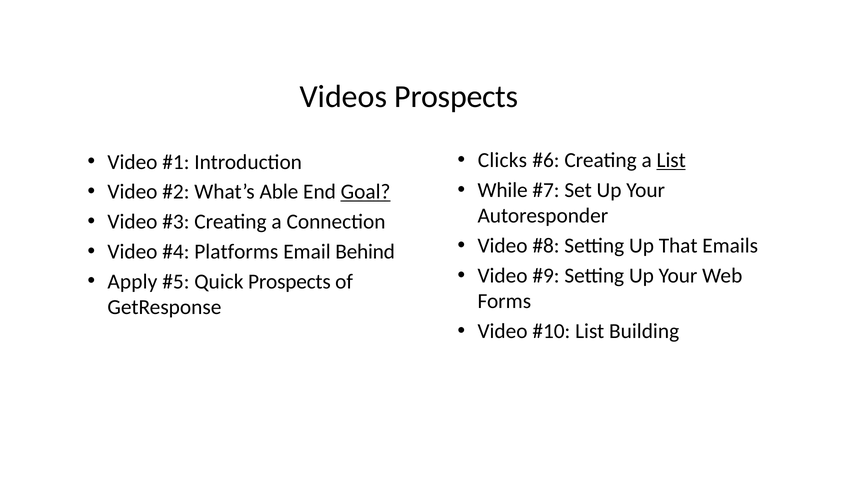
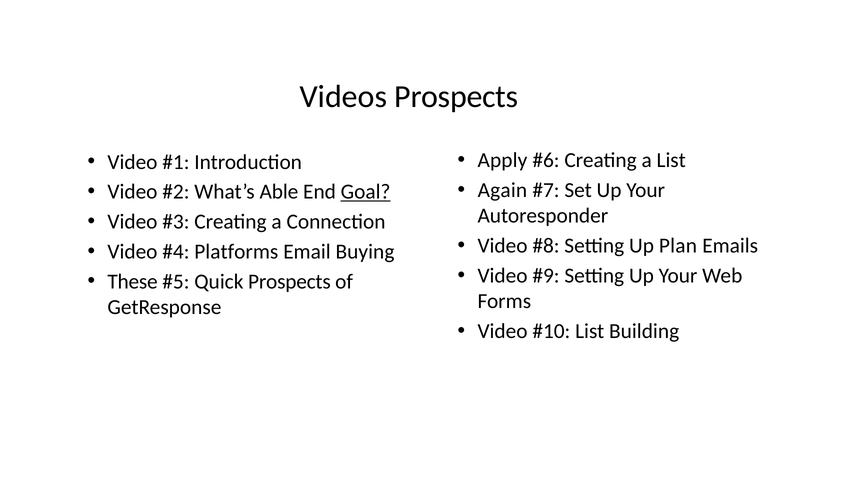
Clicks: Clicks -> Apply (502, 160)
List underline: present -> none (671, 160)
While: While -> Again (502, 190)
That: That -> Plan (678, 246)
Behind: Behind -> Buying (365, 251)
Apply: Apply -> These (133, 281)
